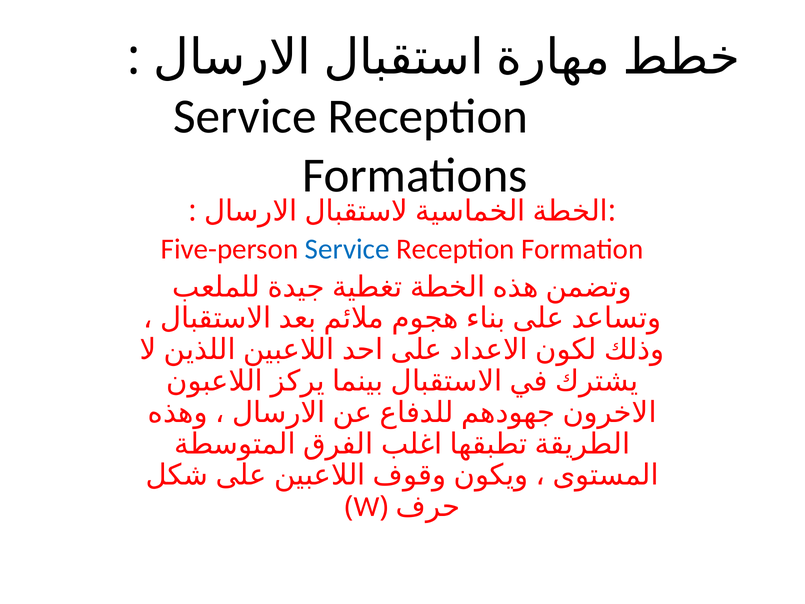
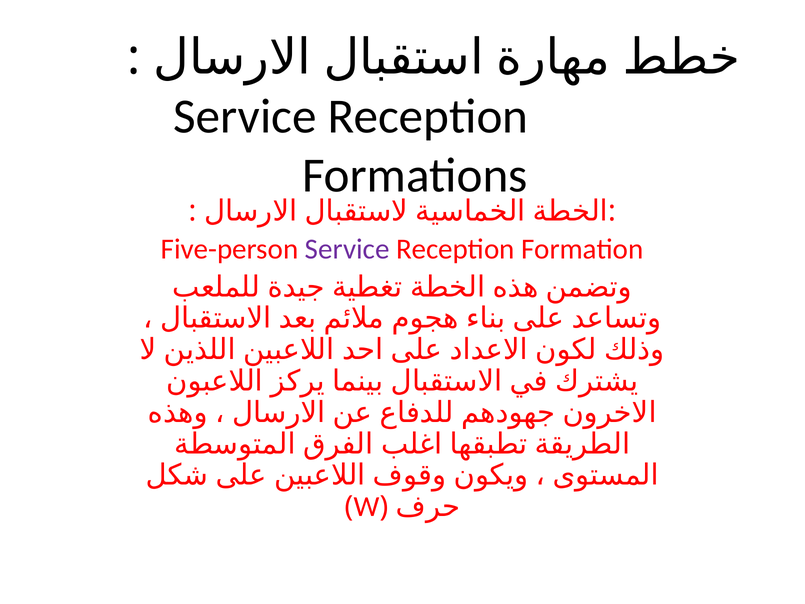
Service colour: blue -> purple (347, 249)
